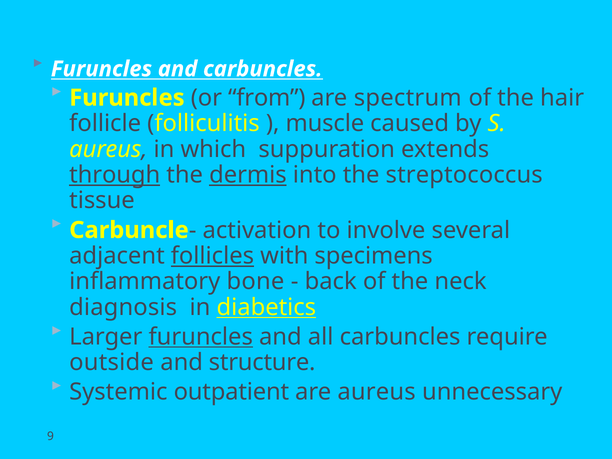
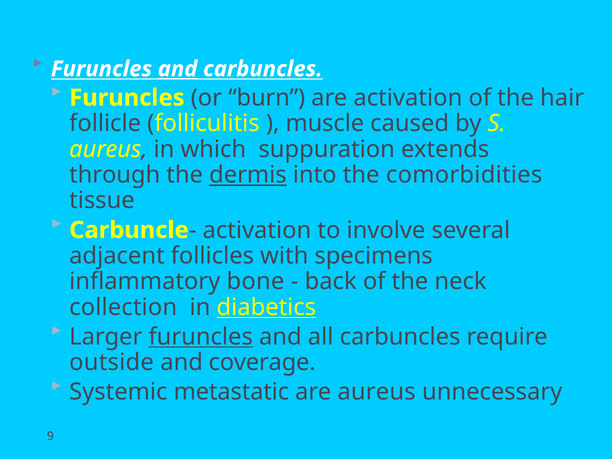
and underline: none -> present (178, 69)
from: from -> burn (267, 98)
are spectrum: spectrum -> activation (408, 98)
through underline: present -> none (115, 175)
streptococcus: streptococcus -> comorbidities (464, 175)
follicles underline: present -> none (212, 256)
diagnosis: diagnosis -> collection (123, 307)
structure: structure -> coverage (262, 363)
outpatient: outpatient -> metastatic (231, 392)
